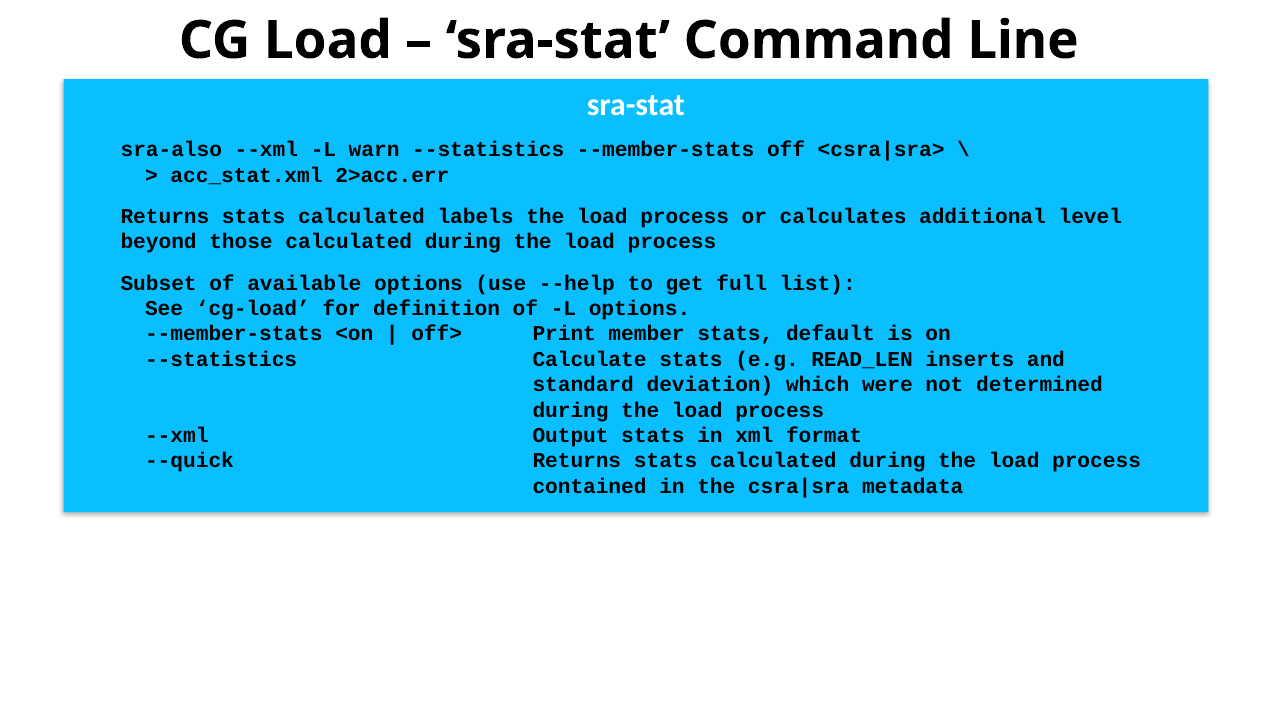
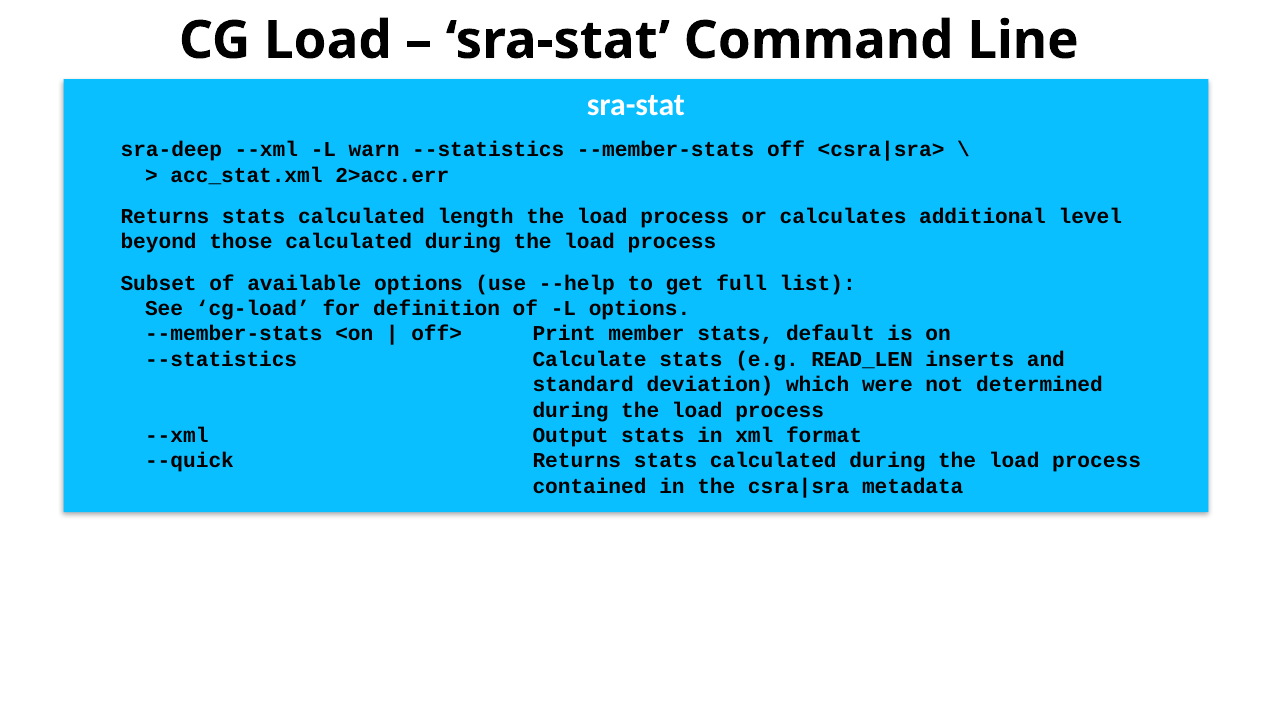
sra-also: sra-also -> sra-deep (171, 150)
labels: labels -> length (476, 217)
